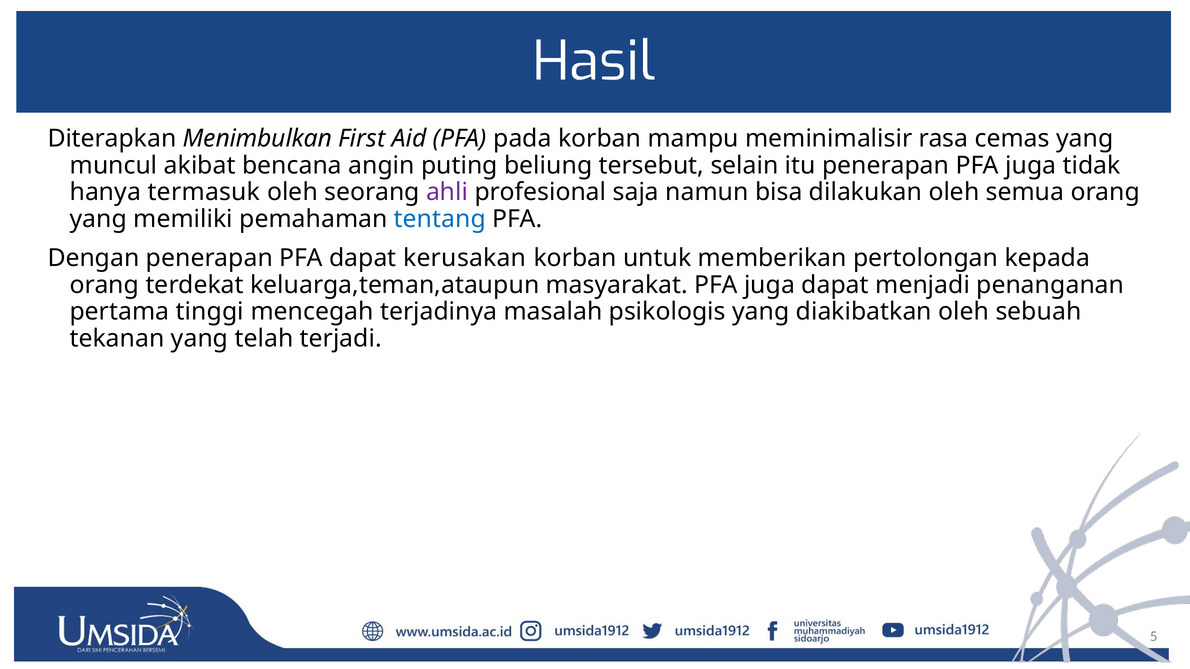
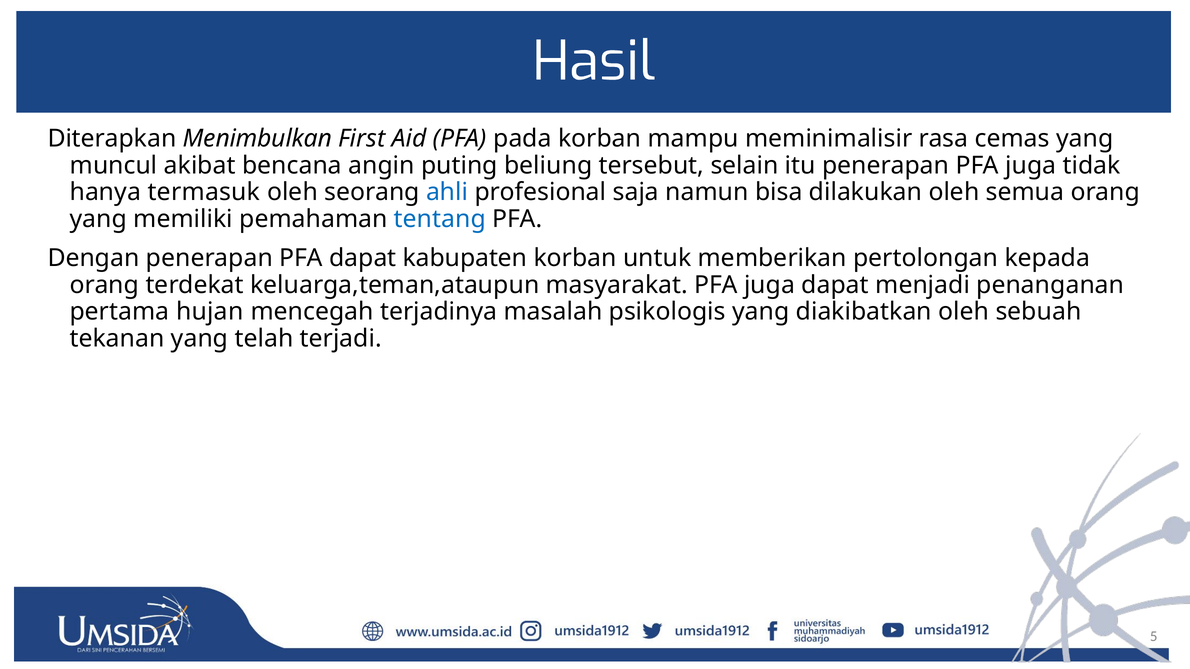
ahli colour: purple -> blue (447, 192)
kerusakan: kerusakan -> kabupaten (465, 258)
tinggi: tinggi -> hujan (210, 312)
